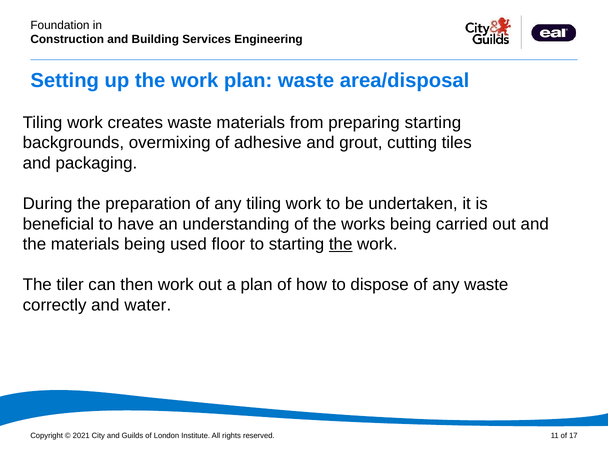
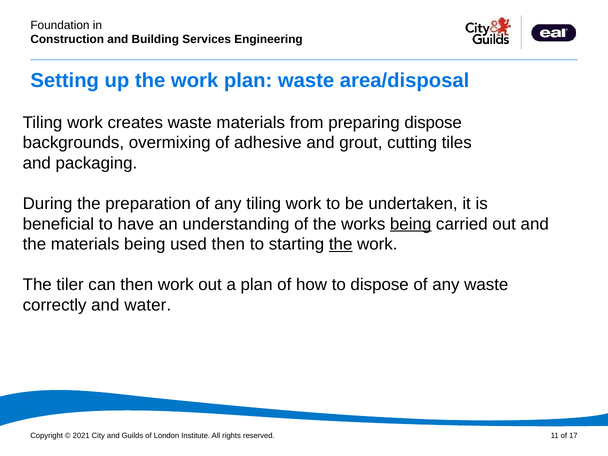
preparing starting: starting -> dispose (433, 123)
being underline: none -> present (411, 224)
used floor: floor -> then (228, 244)
